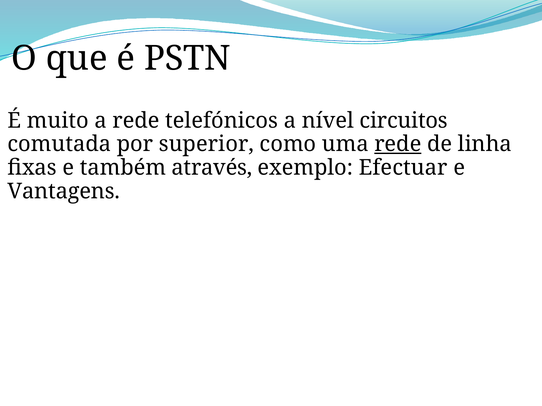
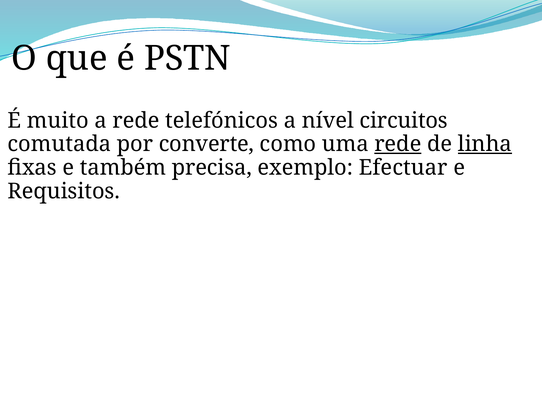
superior: superior -> converte (206, 144)
linha underline: none -> present (485, 144)
através: através -> precisa (212, 168)
Vantagens: Vantagens -> Requisitos (64, 191)
